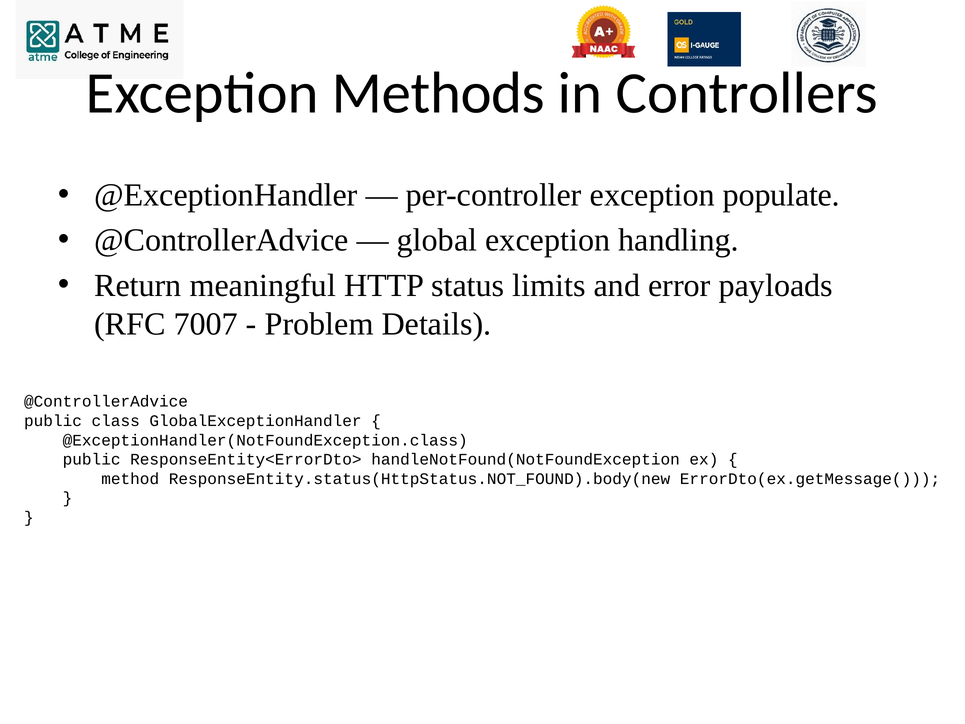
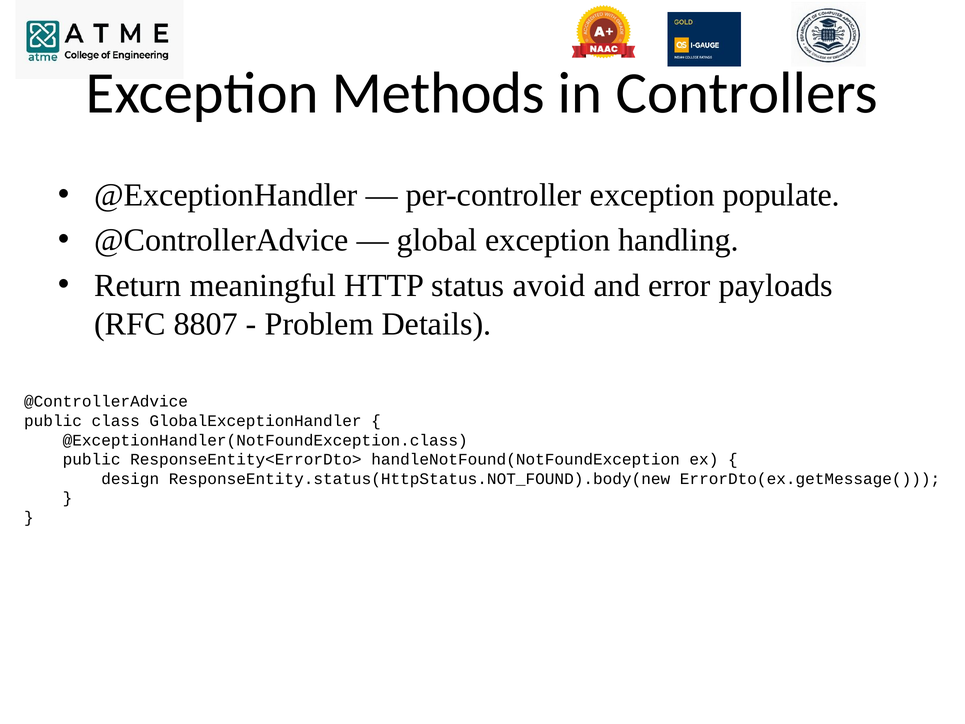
limits: limits -> avoid (549, 285)
7007: 7007 -> 8807 (206, 324)
method: method -> design (130, 479)
